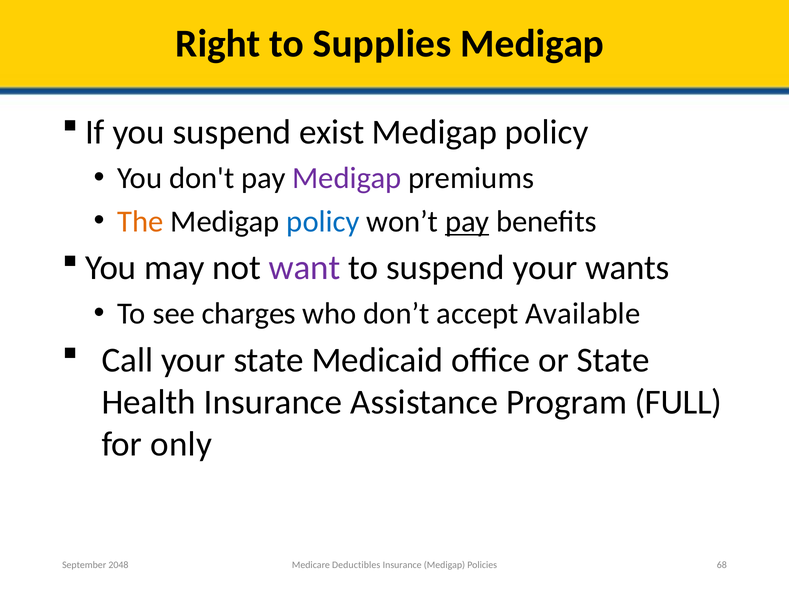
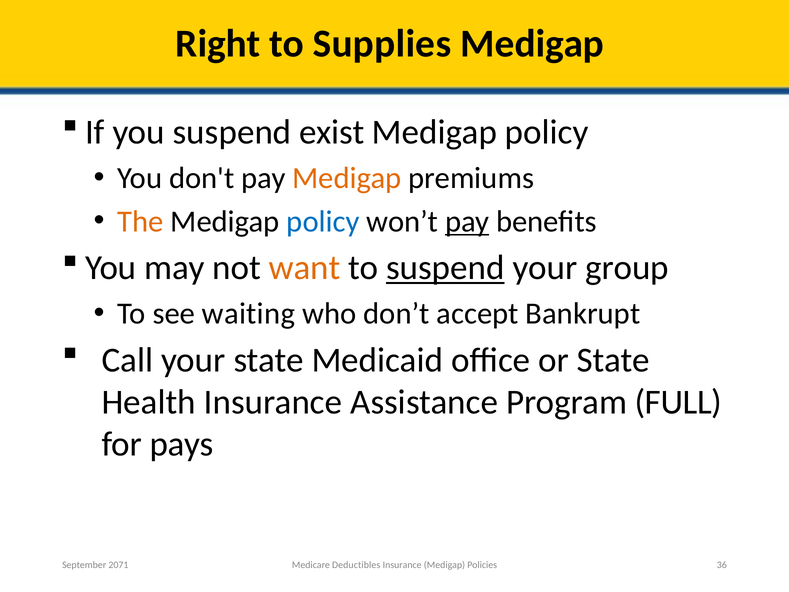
Medigap colour: purple -> orange (347, 178)
want colour: purple -> orange (305, 268)
suspend underline: none -> present (445, 268)
wants: wants -> group (627, 268)
charges: charges -> waiting (249, 314)
Available: Available -> Bankrupt (583, 314)
only: only -> pays (181, 444)
68: 68 -> 36 (722, 565)
2048: 2048 -> 2071 (118, 565)
